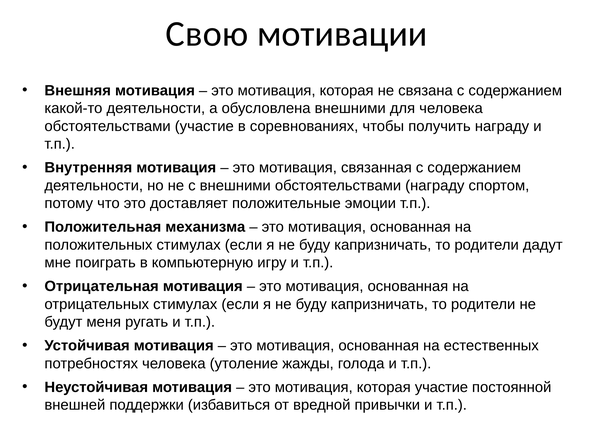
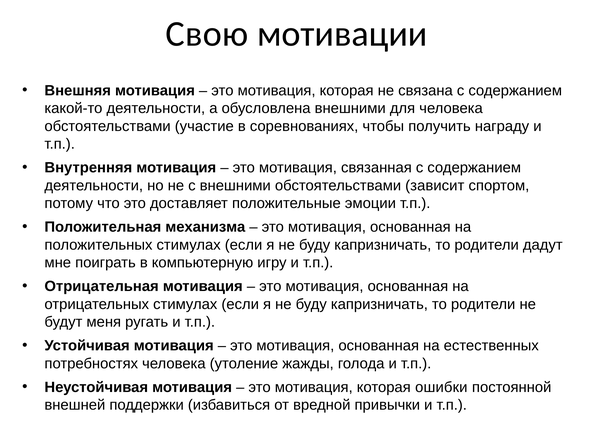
обстоятельствами награду: награду -> зависит (435, 185)
которая участие: участие -> ошибки (441, 387)
